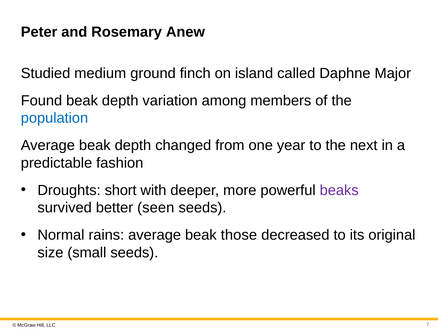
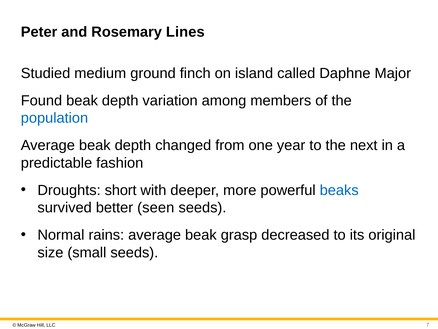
Anew: Anew -> Lines (185, 32)
beaks colour: purple -> blue (339, 190)
those: those -> grasp (239, 235)
